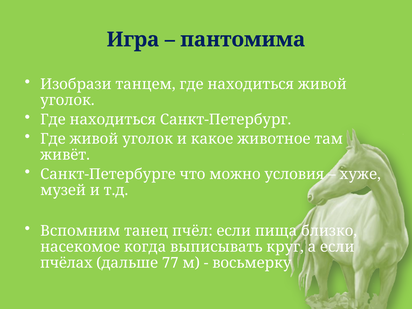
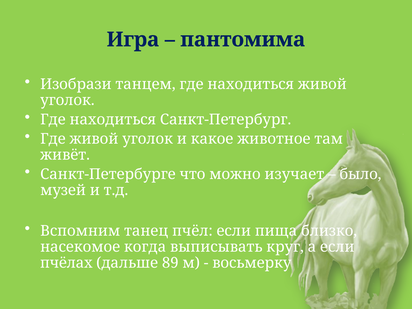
условия: условия -> изучает (294, 174)
хуже: хуже -> было (360, 174)
77: 77 -> 89 (170, 263)
